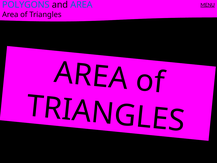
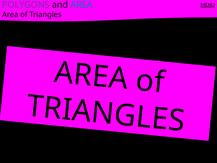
POLYGONS colour: blue -> purple (26, 5)
